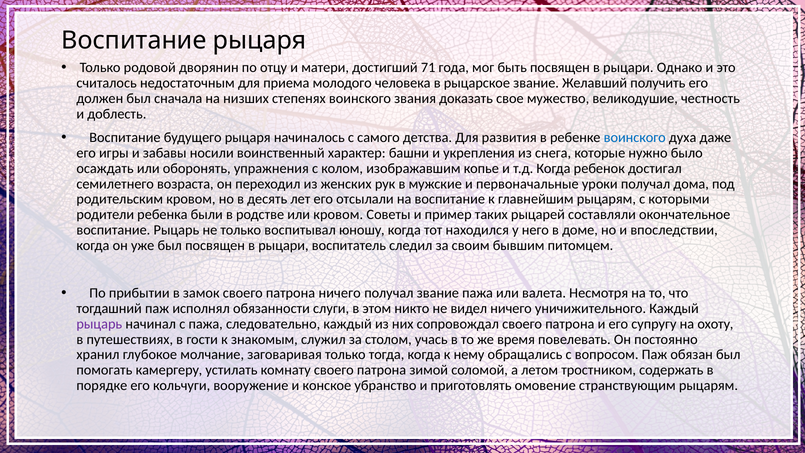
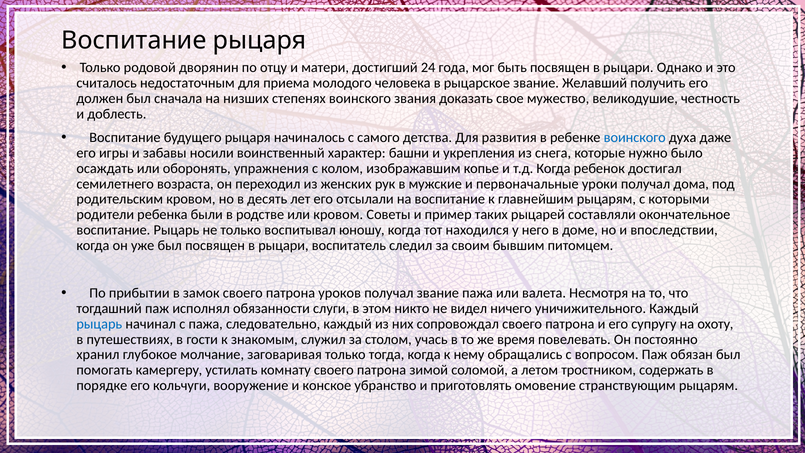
71: 71 -> 24 (428, 68)
патрона ничего: ничего -> уроков (340, 293)
рыцарь colour: purple -> blue (99, 324)
